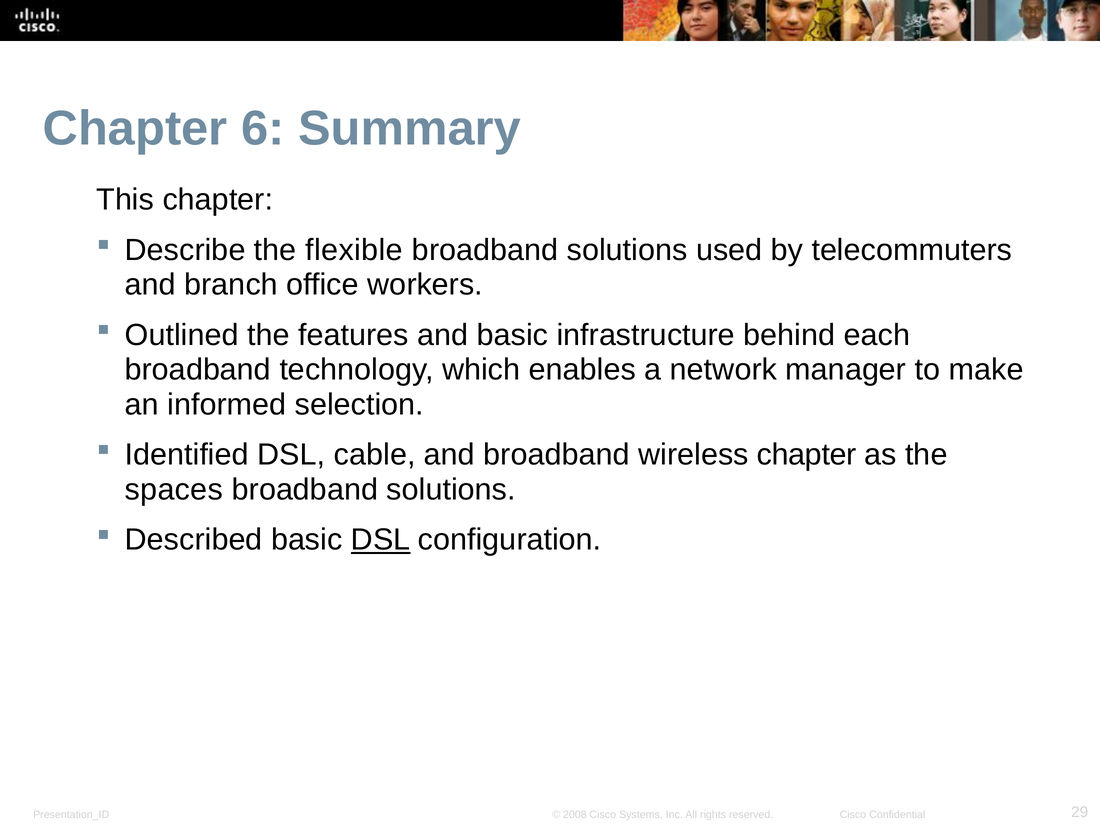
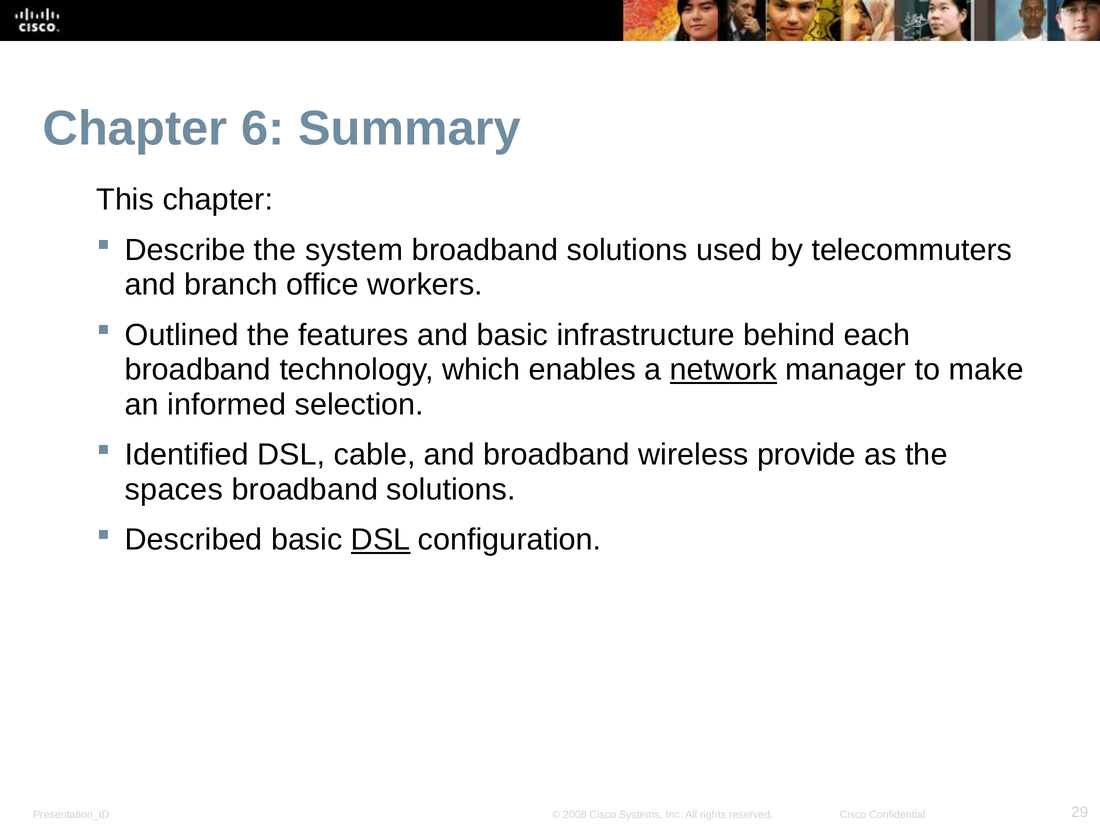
flexible: flexible -> system (354, 250)
network underline: none -> present (723, 370)
wireless chapter: chapter -> provide (807, 455)
